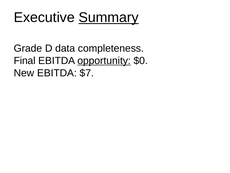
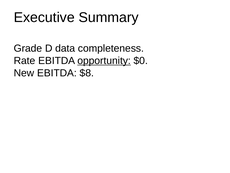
Summary underline: present -> none (109, 17)
Final: Final -> Rate (25, 61)
$7: $7 -> $8 (87, 73)
